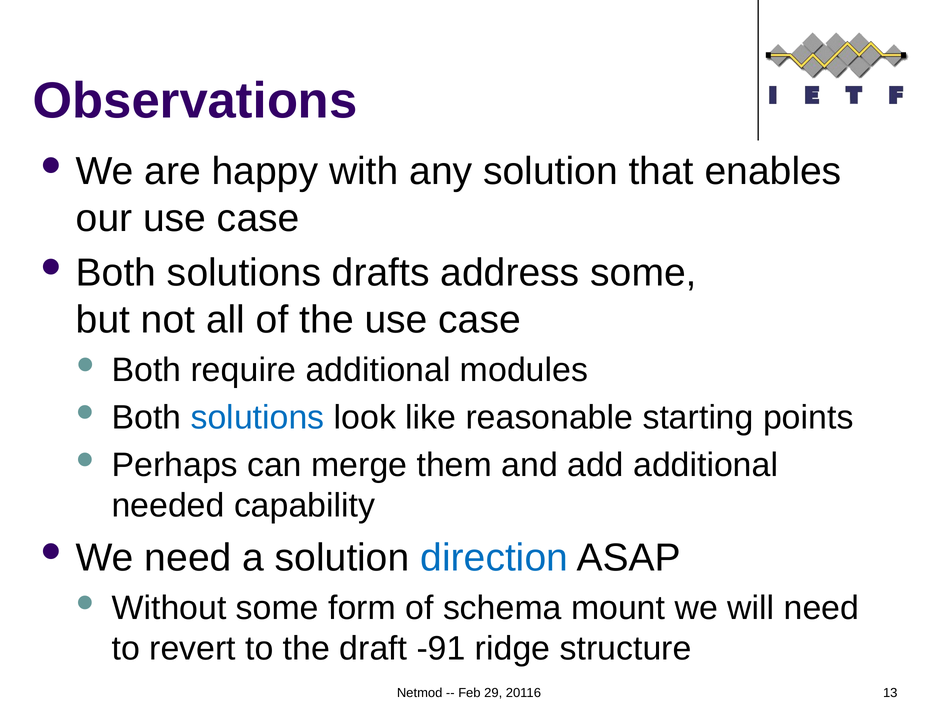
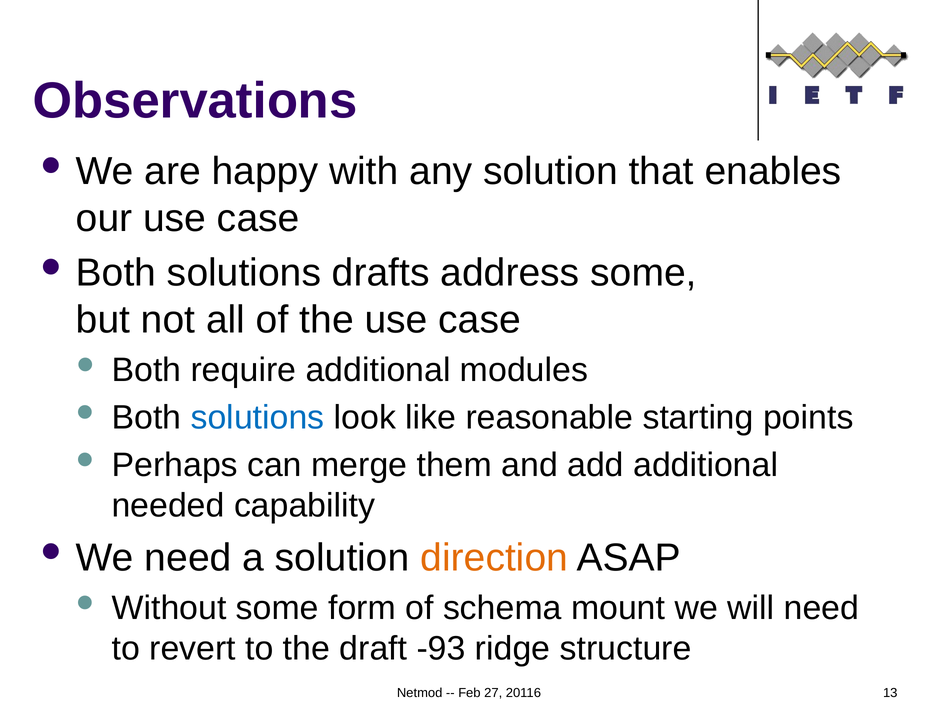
direction colour: blue -> orange (494, 558)
-91: -91 -> -93 (441, 649)
29: 29 -> 27 (493, 693)
